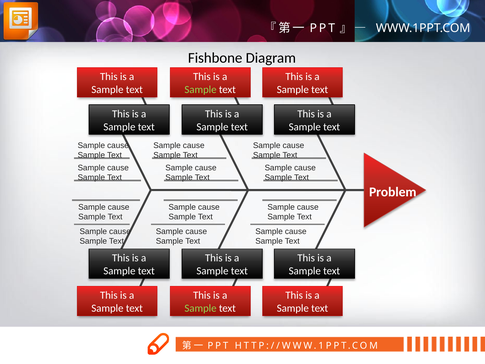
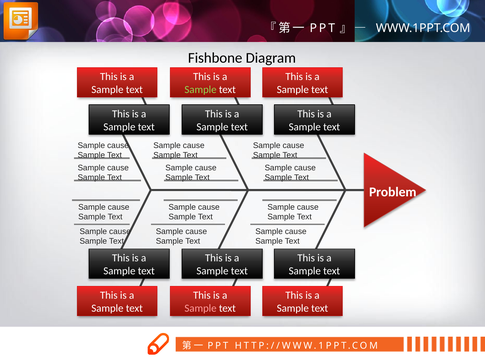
Sample colour: light green -> pink (200, 308)
